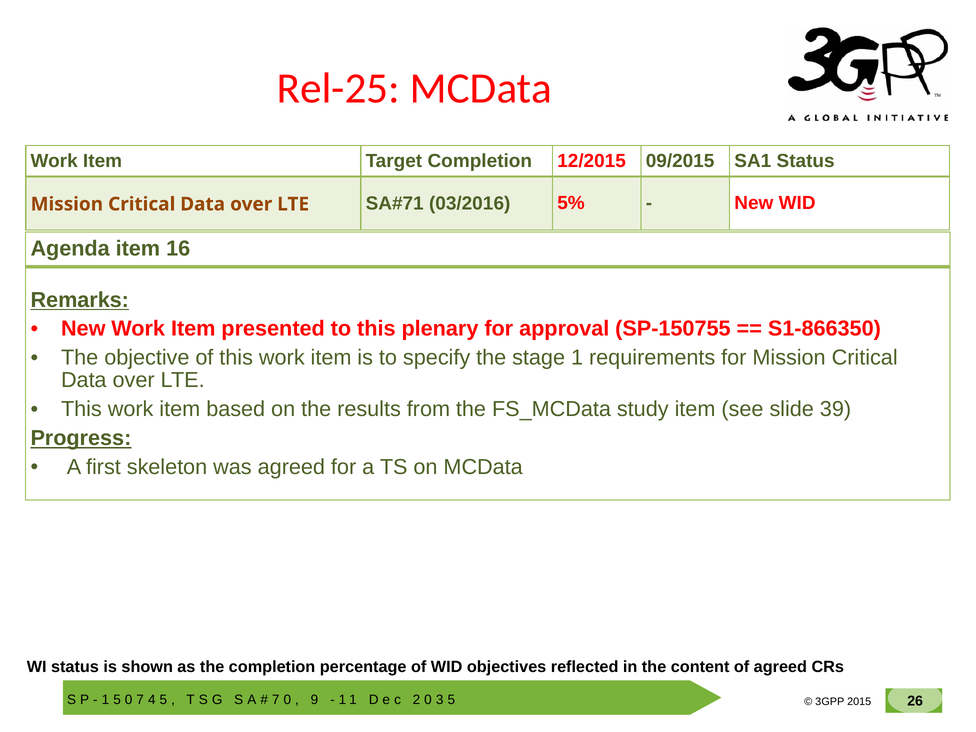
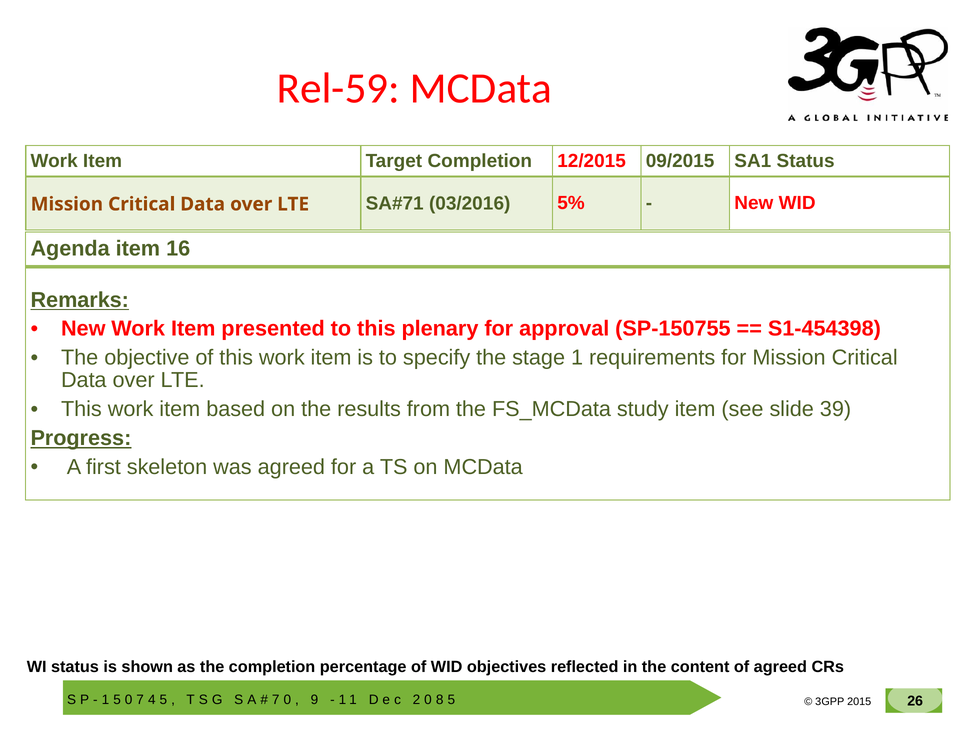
Rel-25: Rel-25 -> Rel-59 (338, 88)
S1-866350: S1-866350 -> S1-454398 (824, 329)
3: 3 -> 8 (440, 700)
